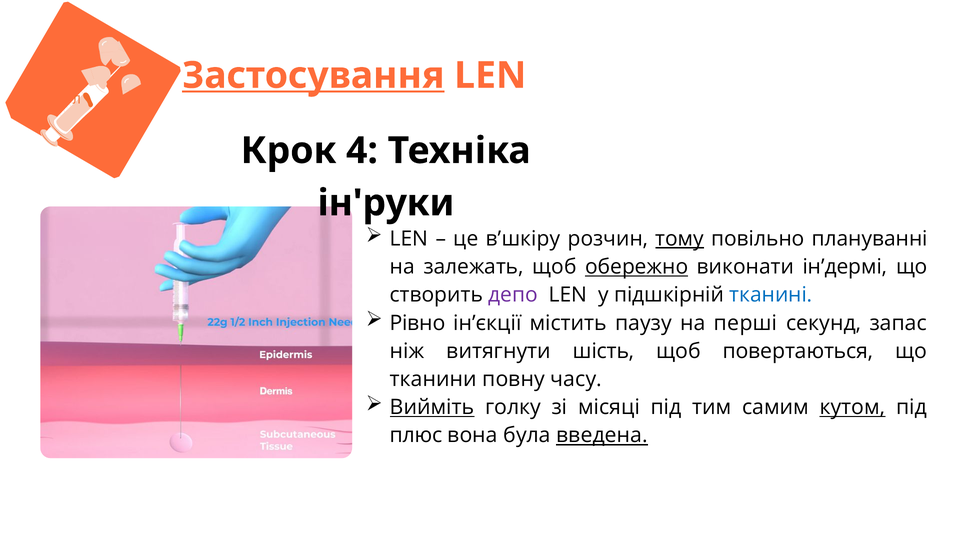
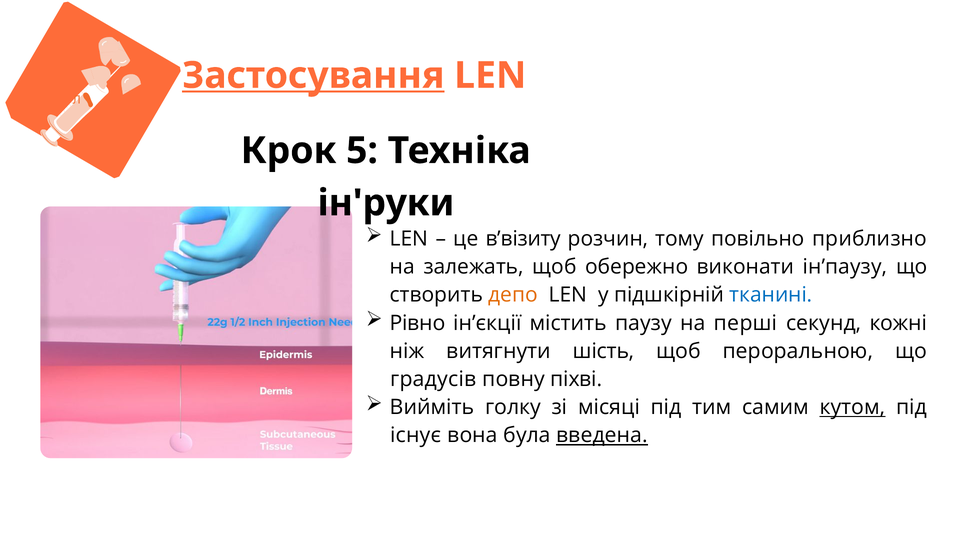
4: 4 -> 5 (362, 151)
в’шкіру: в’шкіру -> в’візиту (523, 239)
тому underline: present -> none (680, 239)
плануванні: плануванні -> приблизно (870, 239)
обережно underline: present -> none (637, 267)
ін’дермі: ін’дермі -> ін’паузу (845, 267)
депо colour: purple -> orange (513, 295)
запас: запас -> кожні (898, 323)
повертаються: повертаються -> пероральною (798, 351)
тканини: тканини -> градусів (433, 379)
часу: часу -> піхві (576, 379)
Вийміть underline: present -> none (432, 407)
плюс: плюс -> існує (416, 435)
